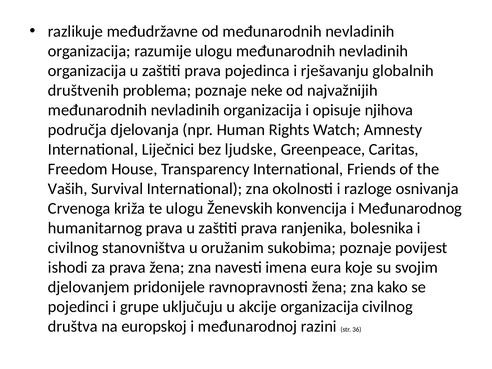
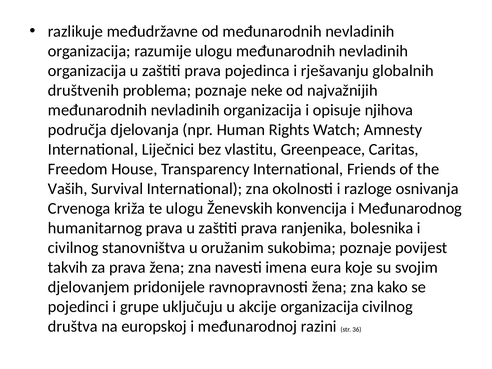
ljudske: ljudske -> vlastitu (251, 149)
ishodi: ishodi -> takvih (68, 268)
